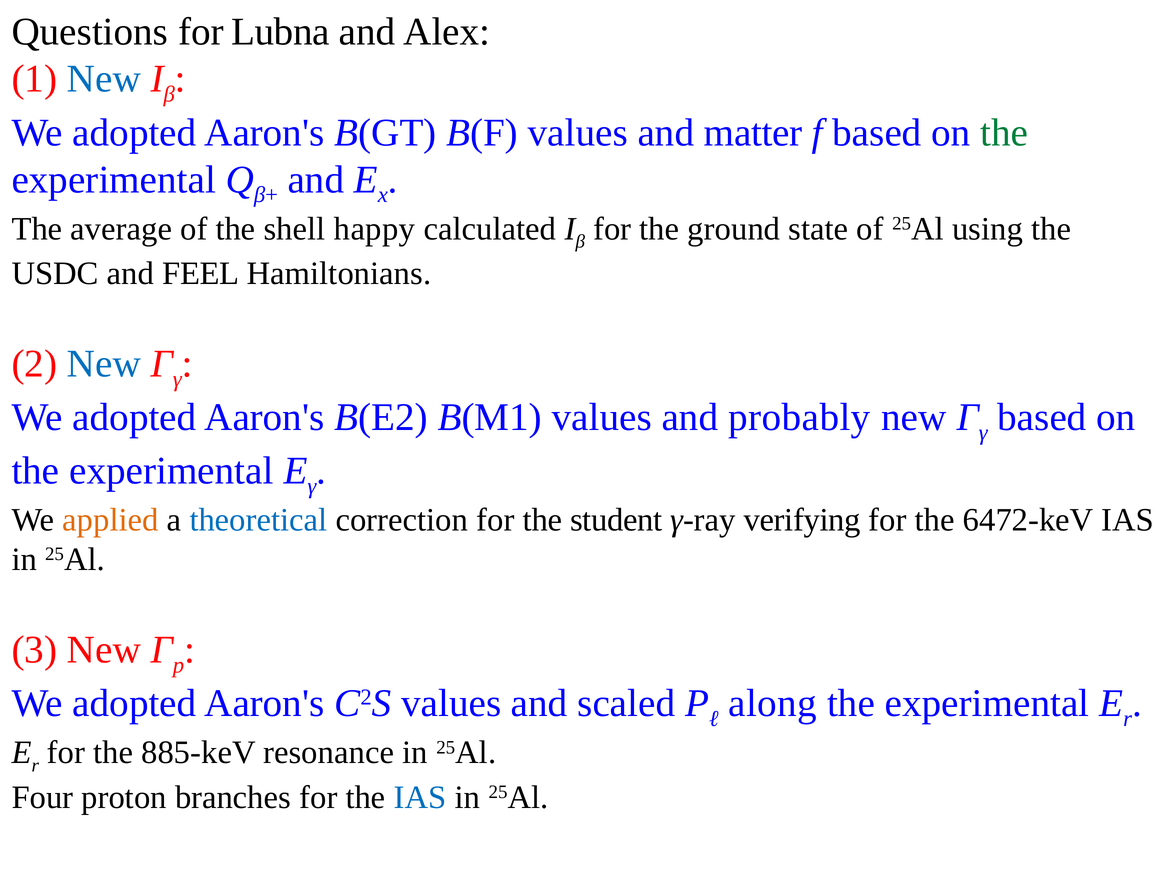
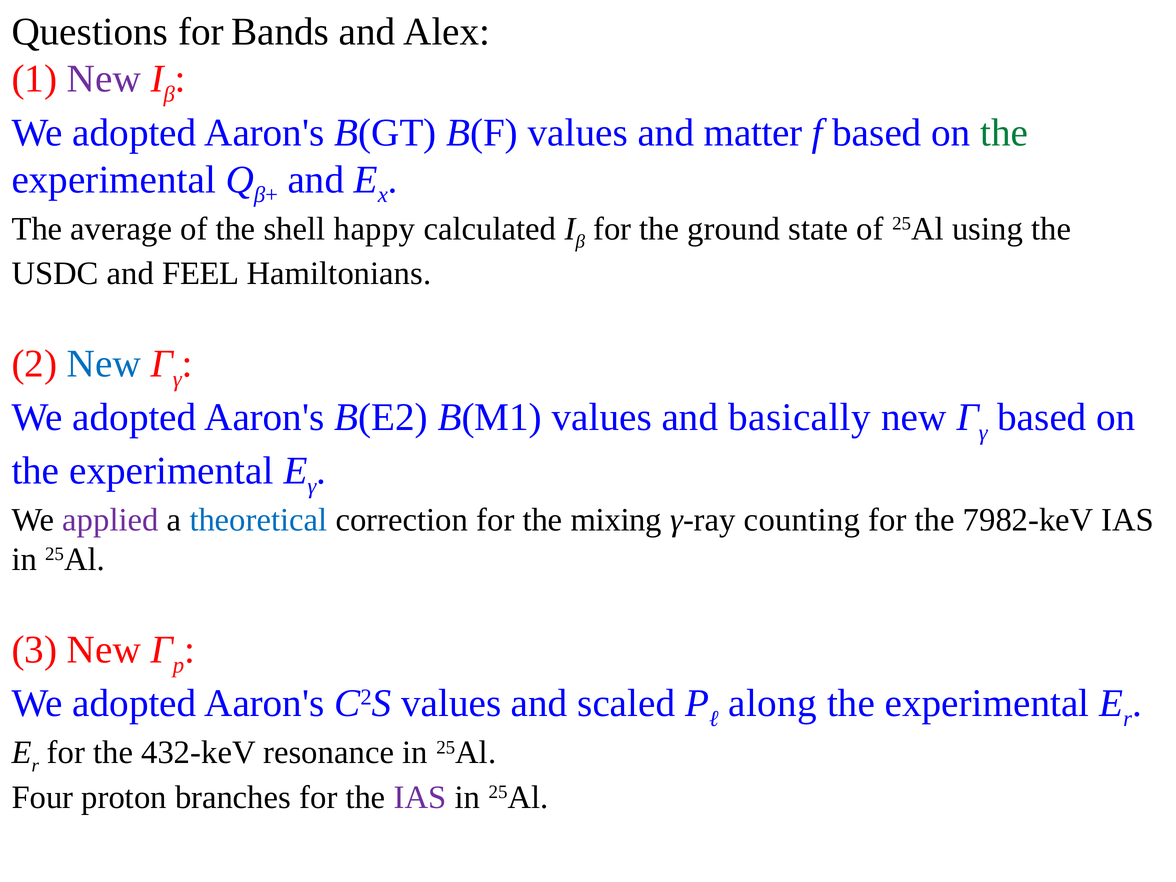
Lubna: Lubna -> Bands (280, 32)
New colour: blue -> purple (104, 79)
probably: probably -> basically (800, 418)
applied colour: orange -> purple (111, 520)
student: student -> mixing (616, 520)
verifying: verifying -> counting (802, 520)
6472-keV: 6472-keV -> 7982-keV (1028, 520)
885-keV: 885-keV -> 432-keV (198, 753)
IAS colour: blue -> purple (420, 797)
